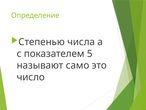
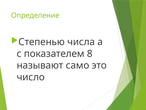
5: 5 -> 8 (90, 53)
